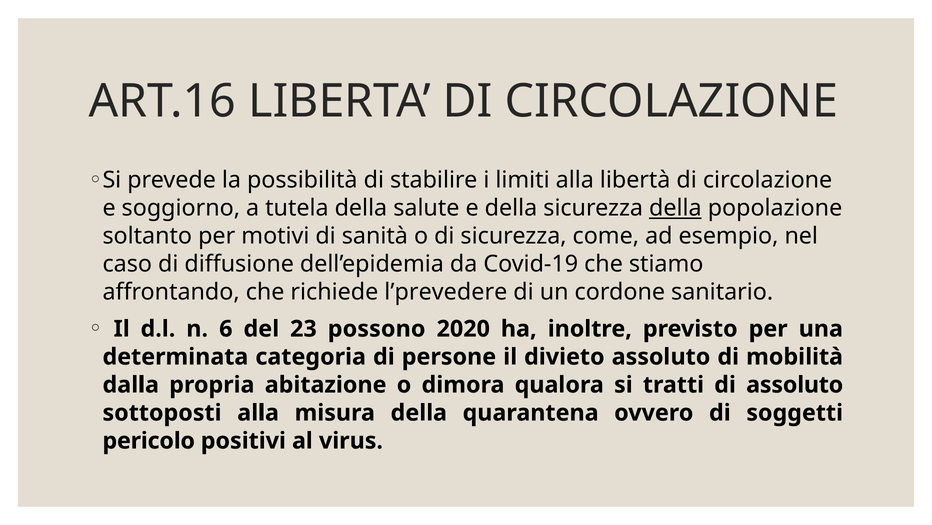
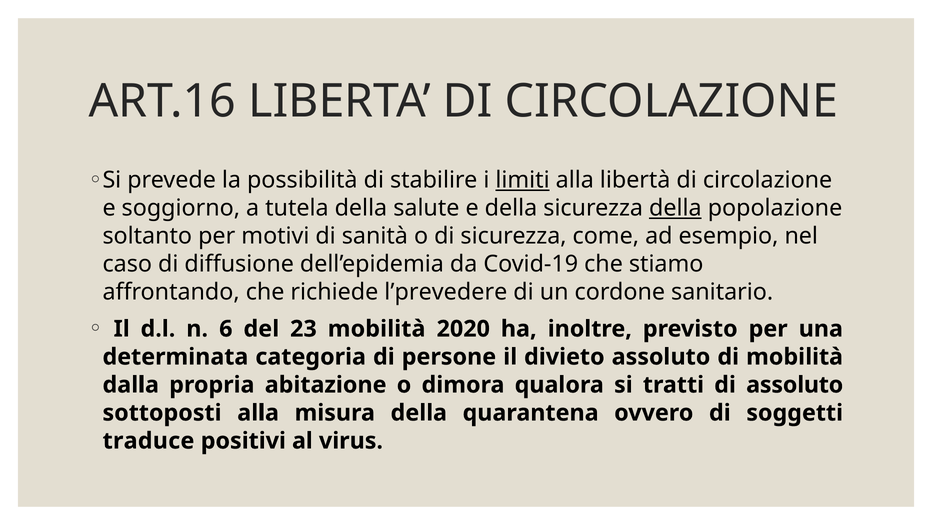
limiti underline: none -> present (523, 180)
23 possono: possono -> mobilità (377, 328)
pericolo: pericolo -> traduce (148, 440)
